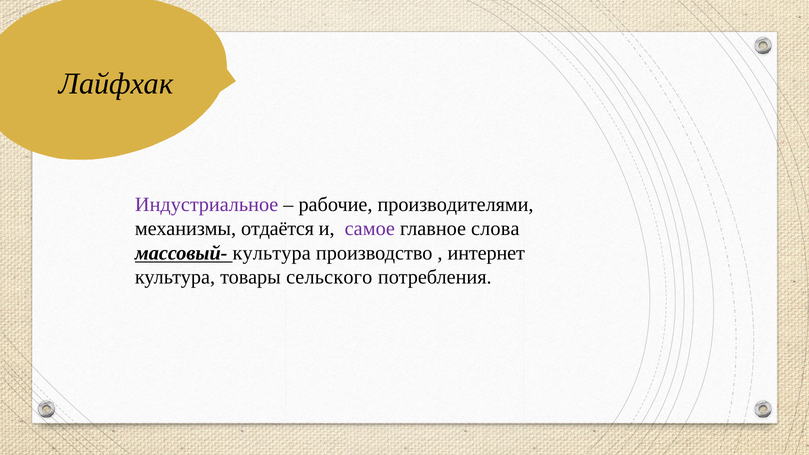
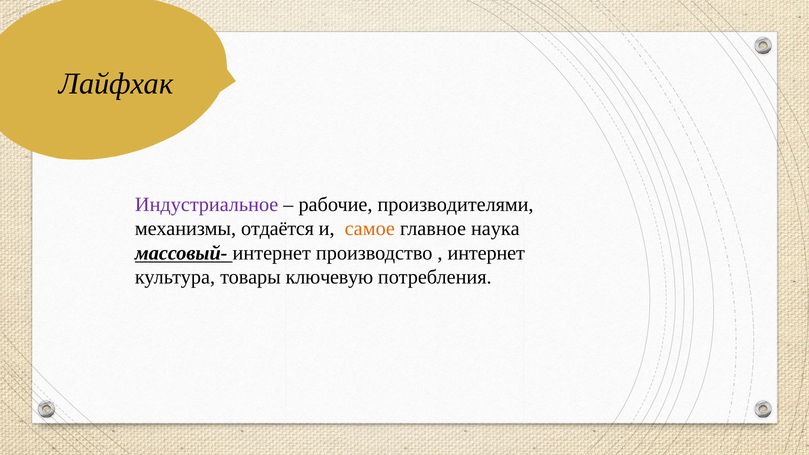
самое colour: purple -> orange (370, 229)
слова: слова -> наука (495, 229)
массовый- культура: культура -> интернет (272, 253)
сельского: сельского -> ключевую (329, 277)
